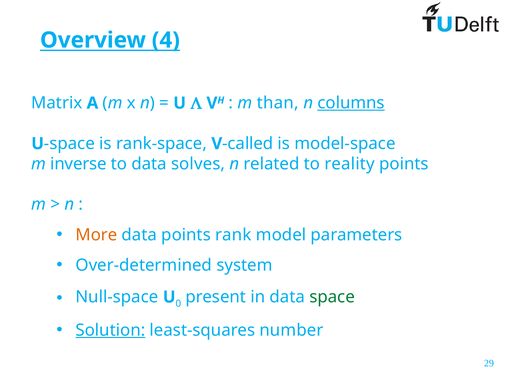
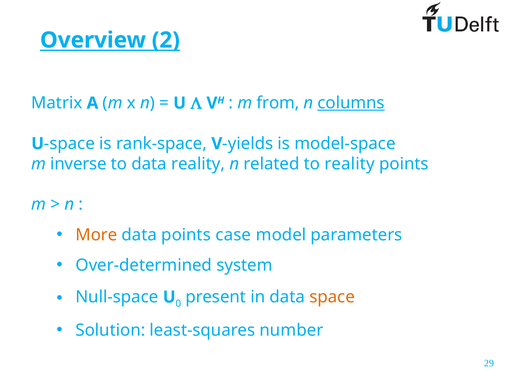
4: 4 -> 2 (166, 40)
than: than -> from (278, 103)
called: called -> yields (248, 143)
data solves: solves -> reality (198, 164)
rank: rank -> case (233, 234)
space colour: green -> orange (332, 297)
Solution underline: present -> none (110, 330)
